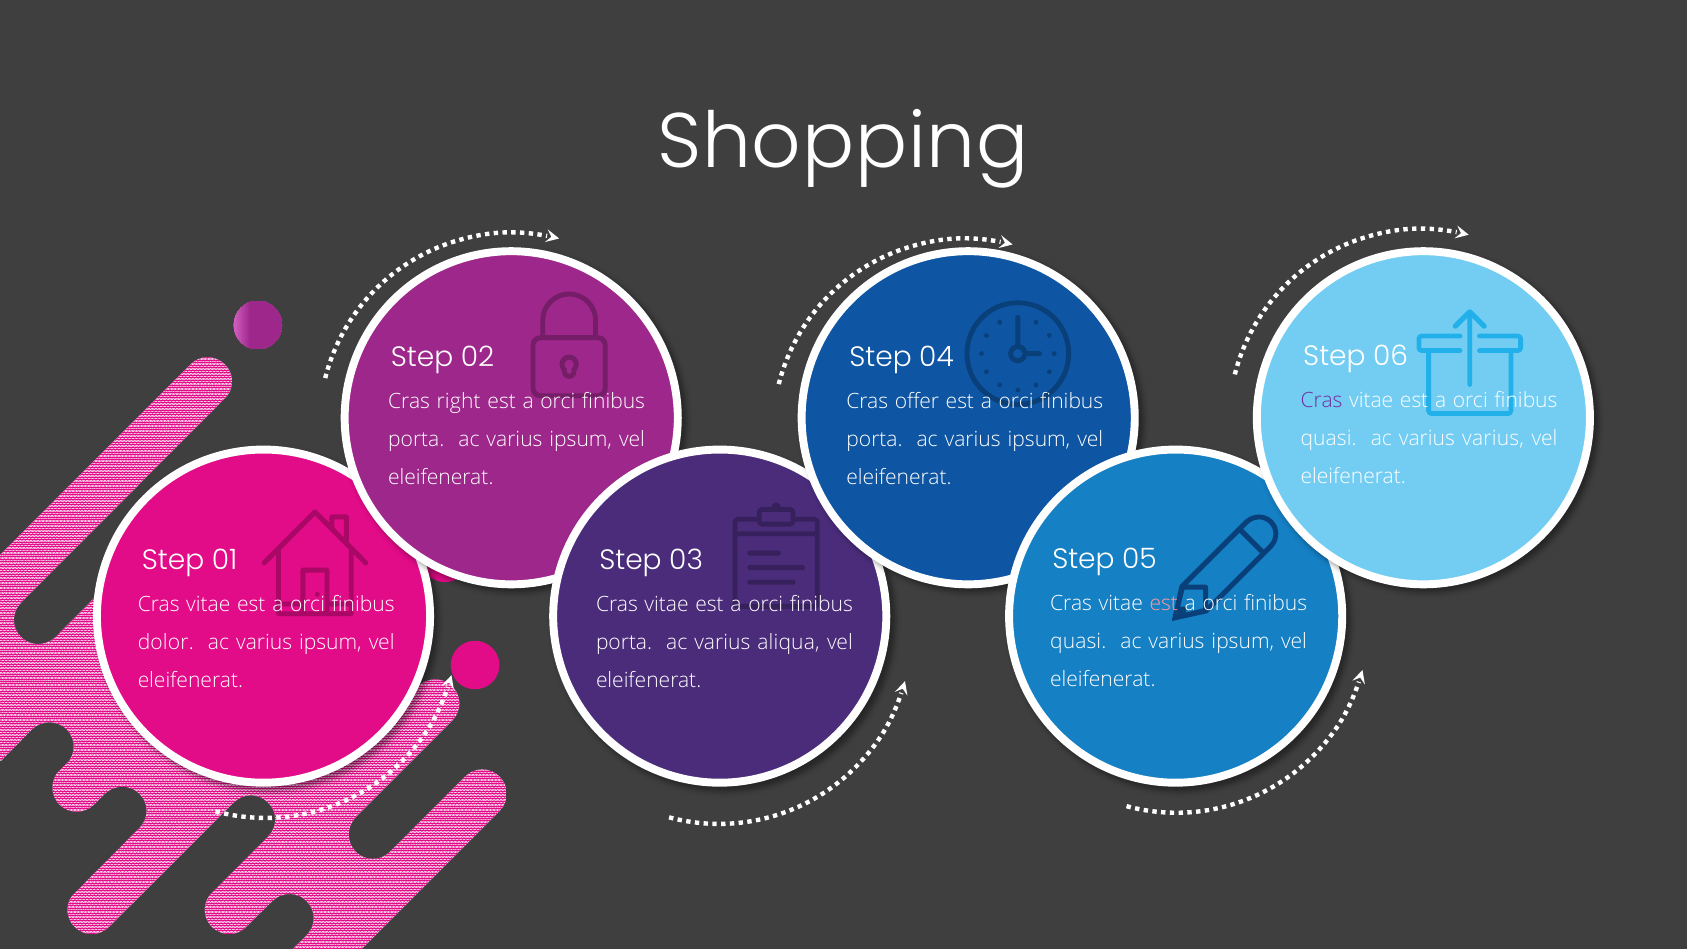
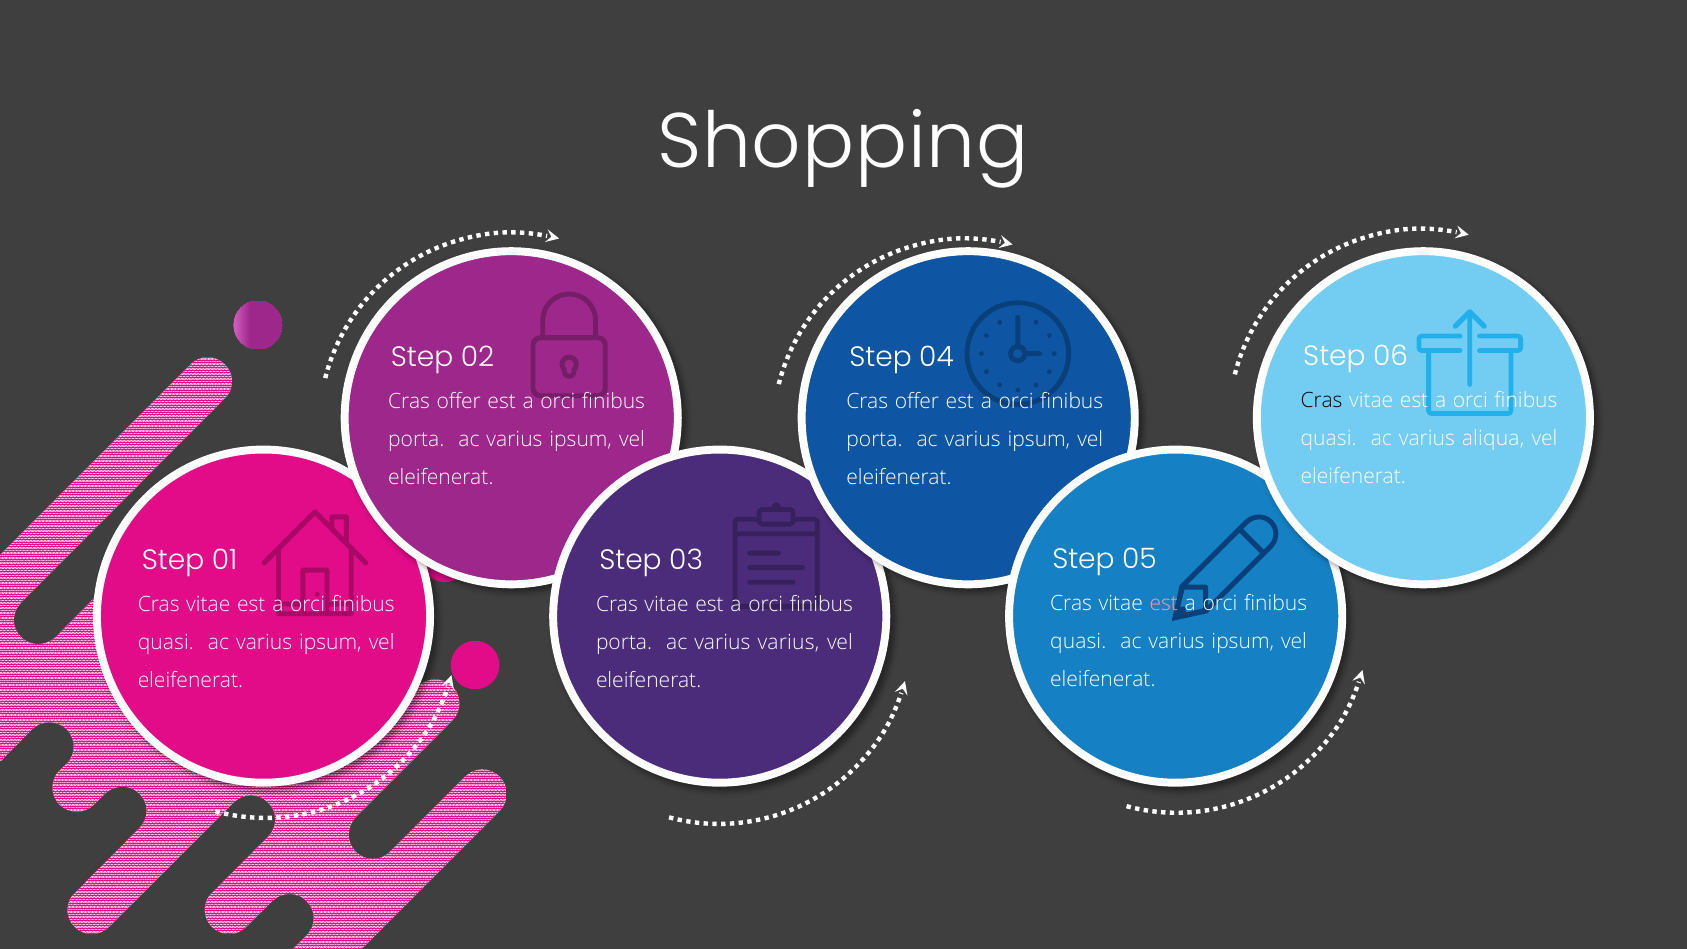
Cras colour: purple -> black (1322, 400)
right: right -> offer (459, 402)
varius varius: varius -> aliqua (1493, 438)
dolor: dolor -> quasi (166, 642)
varius aliqua: aliqua -> varius (788, 642)
